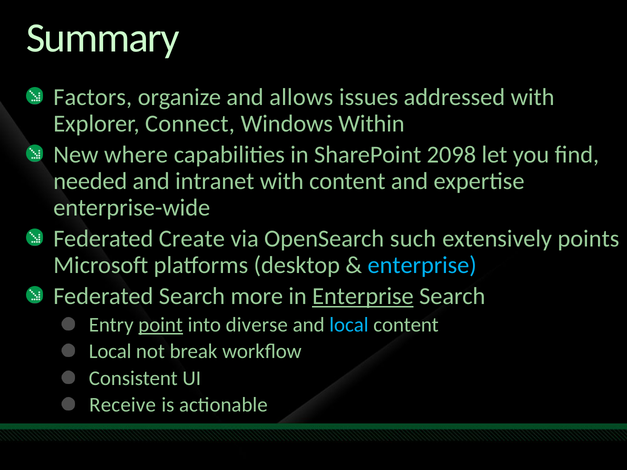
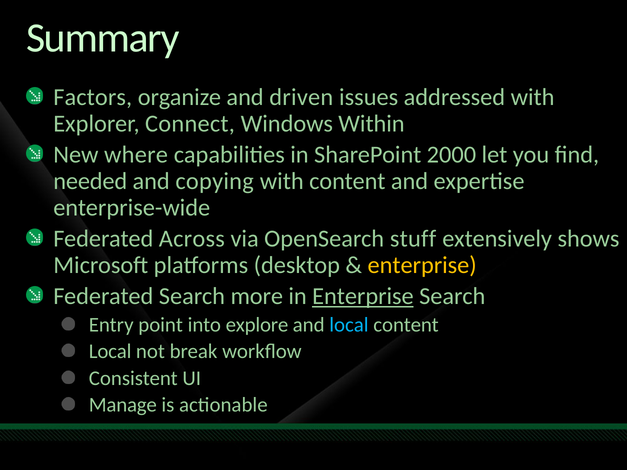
allows: allows -> driven (301, 97)
2098: 2098 -> 2000 (451, 155)
intranet: intranet -> copying (215, 181)
Create: Create -> Across (192, 239)
such: such -> stuff (413, 239)
points: points -> shows (588, 239)
enterprise colour: light blue -> yellow (422, 265)
point underline: present -> none (161, 325)
diverse: diverse -> explore (257, 325)
Receive: Receive -> Manage (123, 405)
